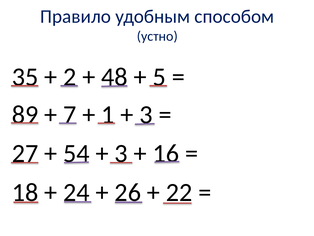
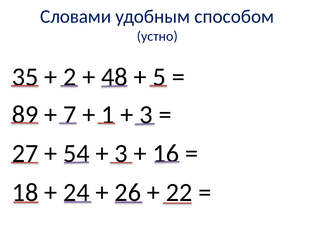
Правило: Правило -> Словами (76, 17)
